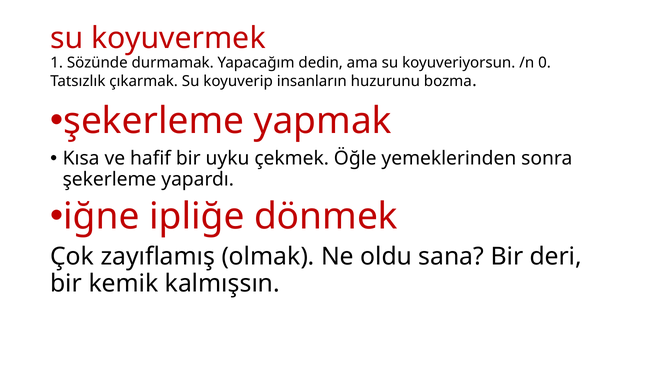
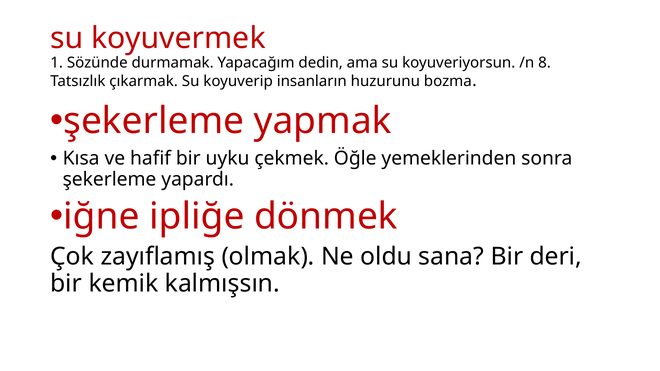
0: 0 -> 8 (544, 63)
